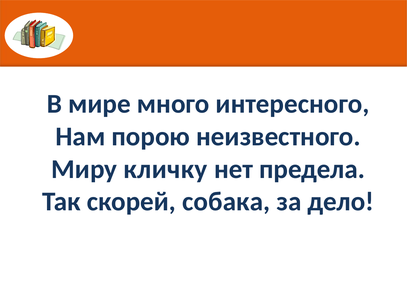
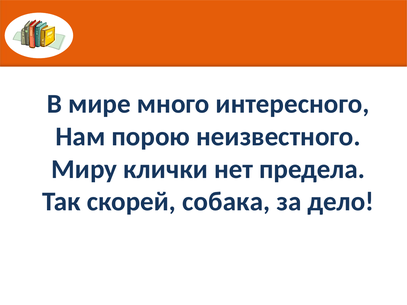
кличку: кличку -> клички (166, 169)
